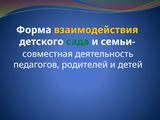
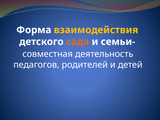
сада colour: green -> orange (78, 42)
